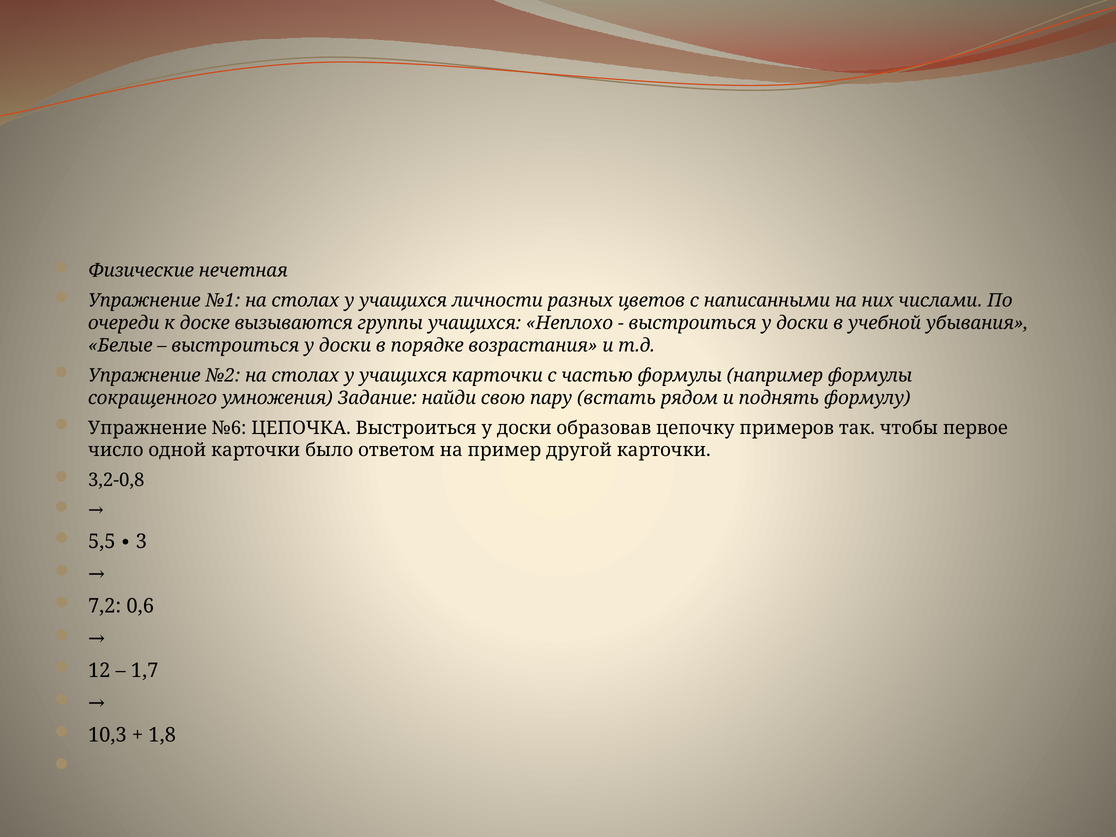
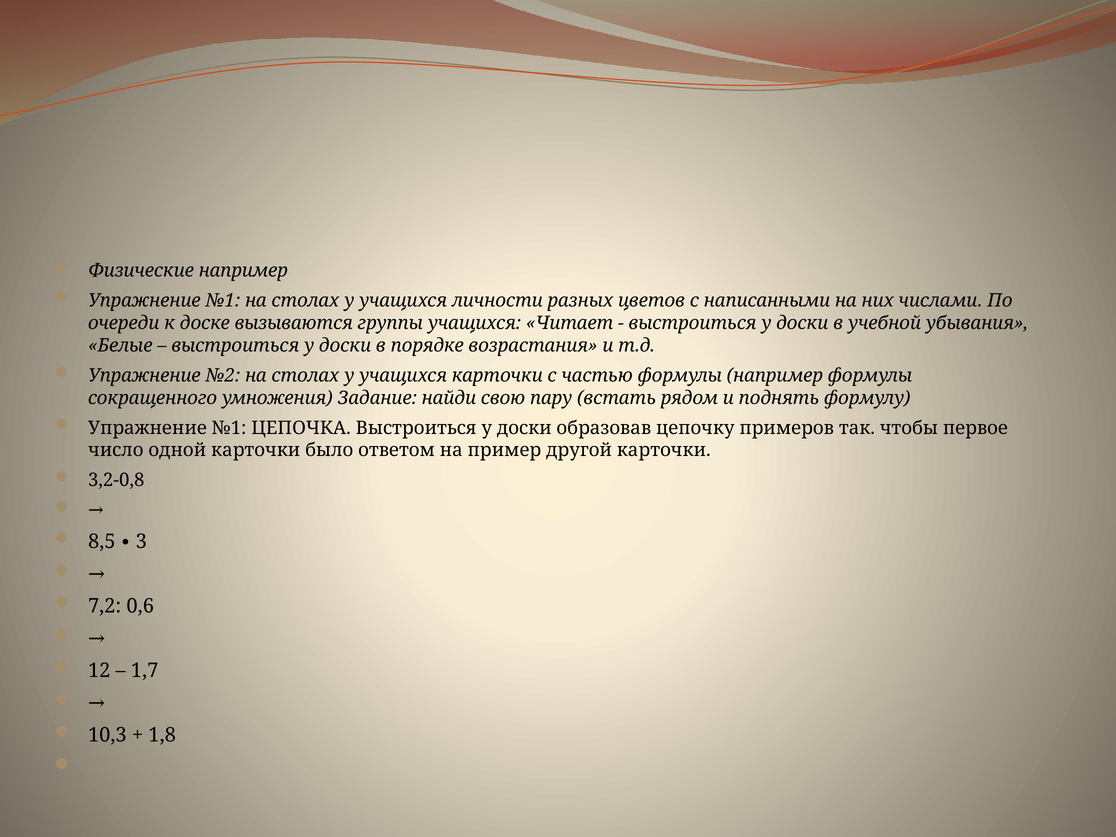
Физические нечетная: нечетная -> например (243, 271)
Неплохо: Неплохо -> Читает (570, 323)
№6: №6 -> №1 (229, 428)
5,5: 5,5 -> 8,5 (102, 542)
